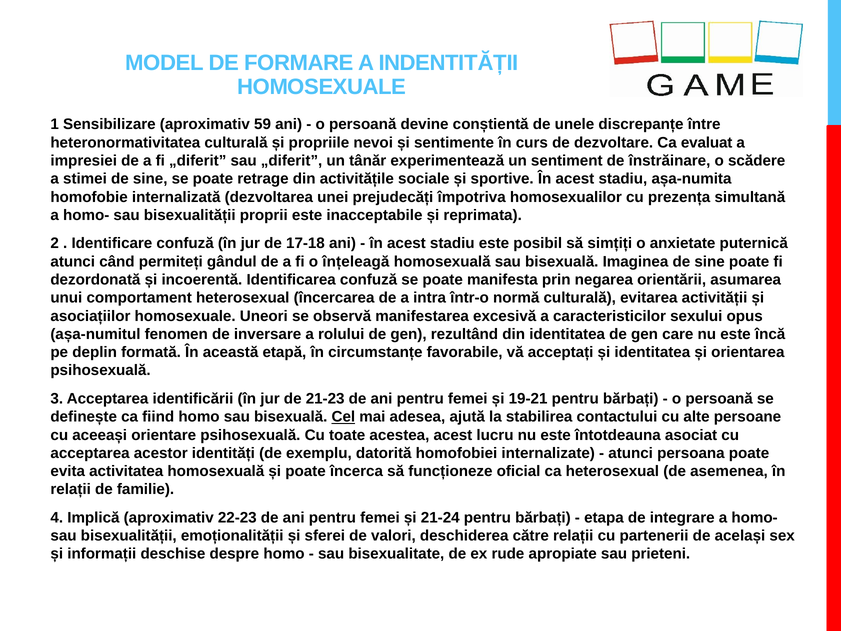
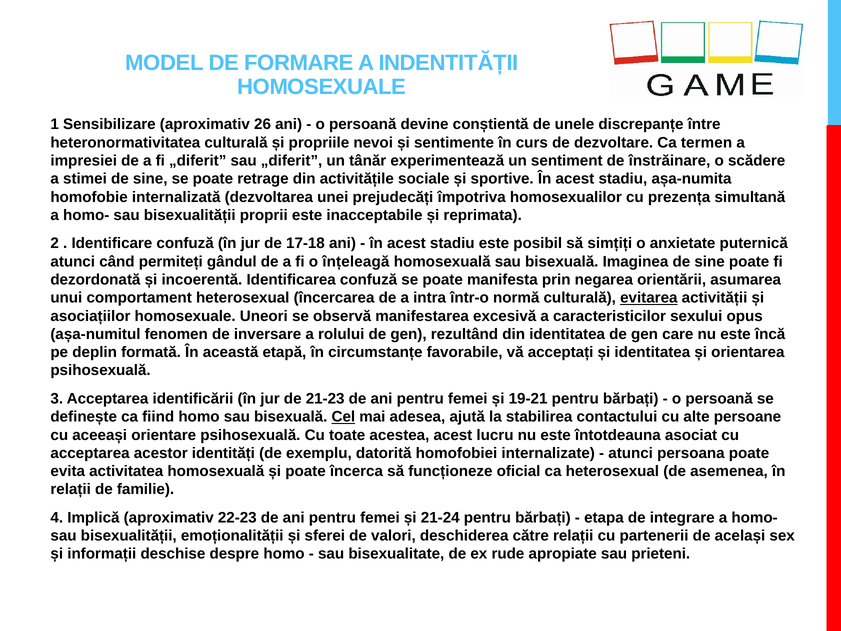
59: 59 -> 26 (263, 124)
evaluat: evaluat -> termen (707, 143)
evitarea underline: none -> present (649, 298)
